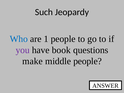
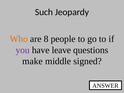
Who colour: blue -> orange (19, 39)
1: 1 -> 8 (46, 39)
book: book -> leave (61, 50)
middle people: people -> signed (88, 61)
